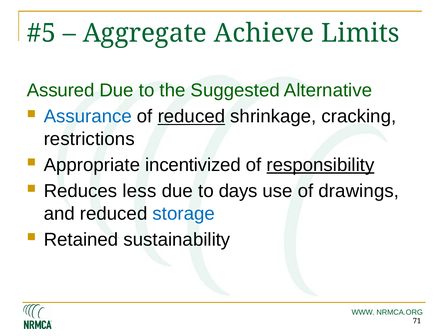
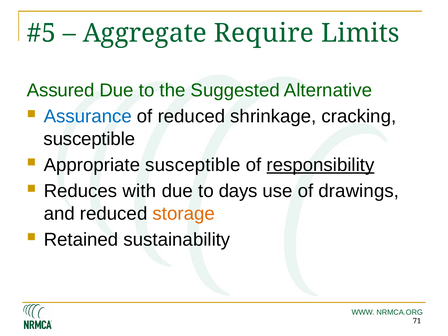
Achieve: Achieve -> Require (264, 33)
reduced underline: present -> none (191, 116)
restrictions: restrictions -> susceptible (89, 139)
Appropriate incentivized: incentivized -> susceptible (193, 165)
less: less -> with (140, 191)
storage colour: blue -> orange (184, 214)
